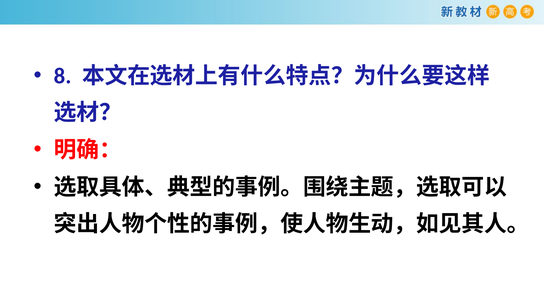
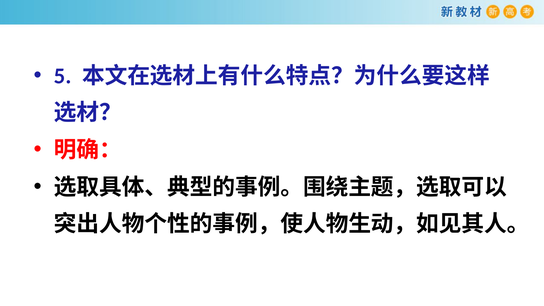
8: 8 -> 5 (63, 76)
